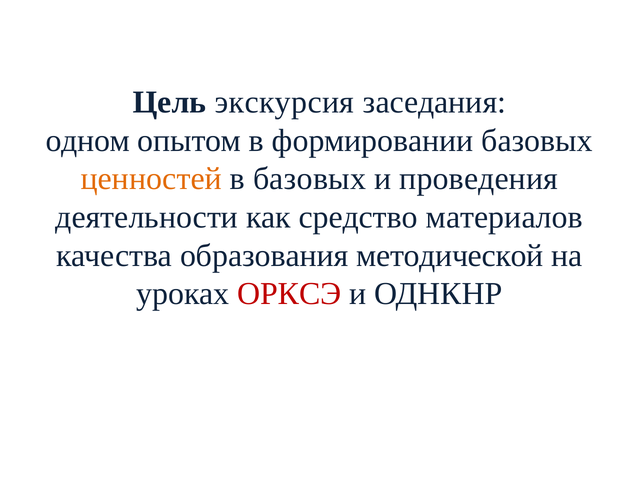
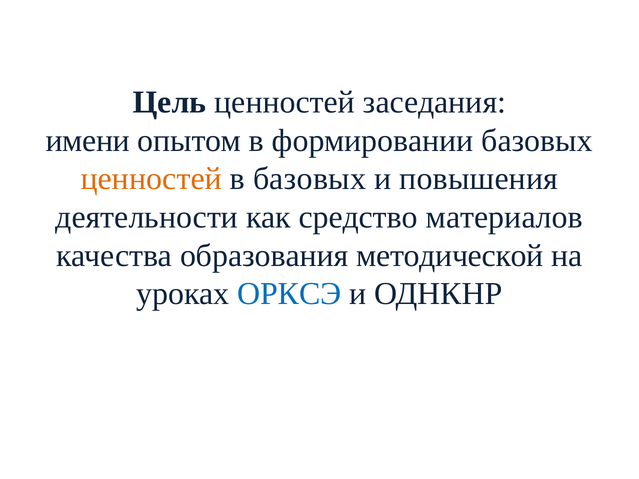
Цель экскурсия: экскурсия -> ценностей (285, 102)
одном: одном -> имени (88, 141)
проведения: проведения -> повышения (479, 179)
ОРКСЭ colour: red -> blue (289, 294)
